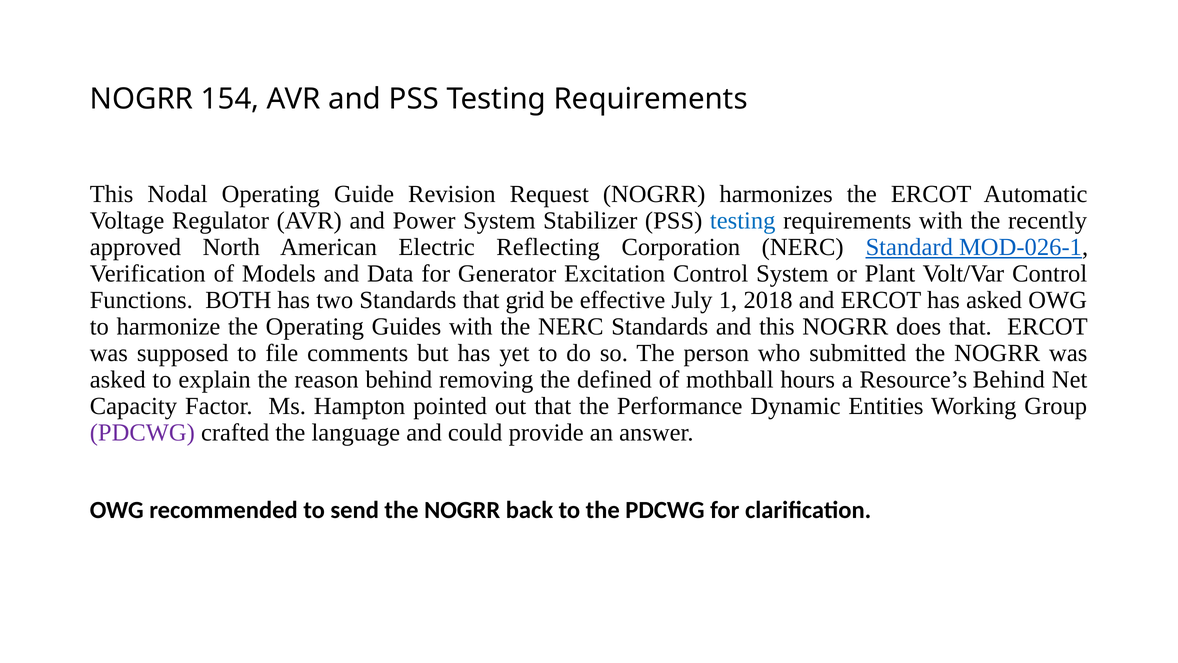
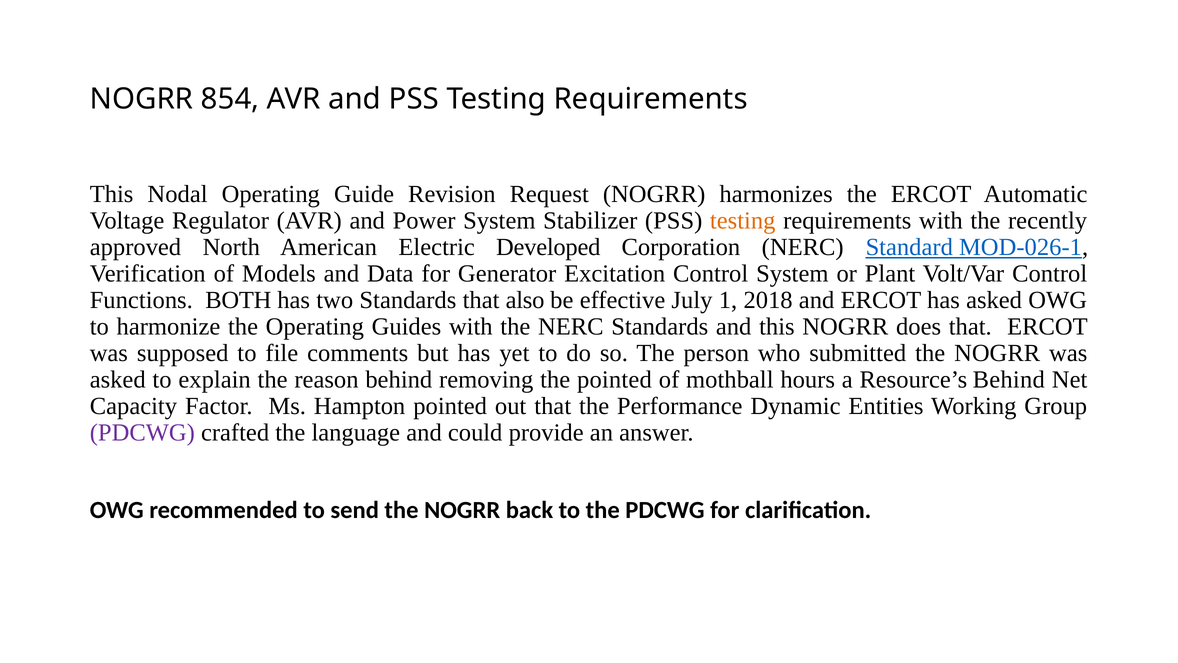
154: 154 -> 854 (230, 99)
testing colour: blue -> orange (743, 220)
Reflecting: Reflecting -> Developed (548, 247)
grid: grid -> also (525, 300)
the defined: defined -> pointed (614, 379)
